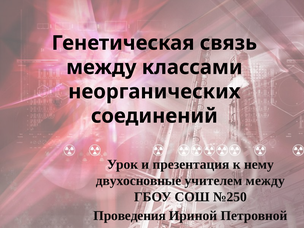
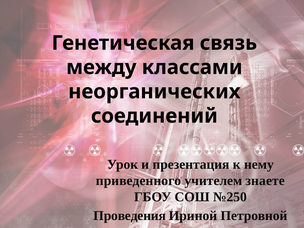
двухосновные: двухосновные -> приведенного (139, 181)
учителем между: между -> знаете (265, 181)
